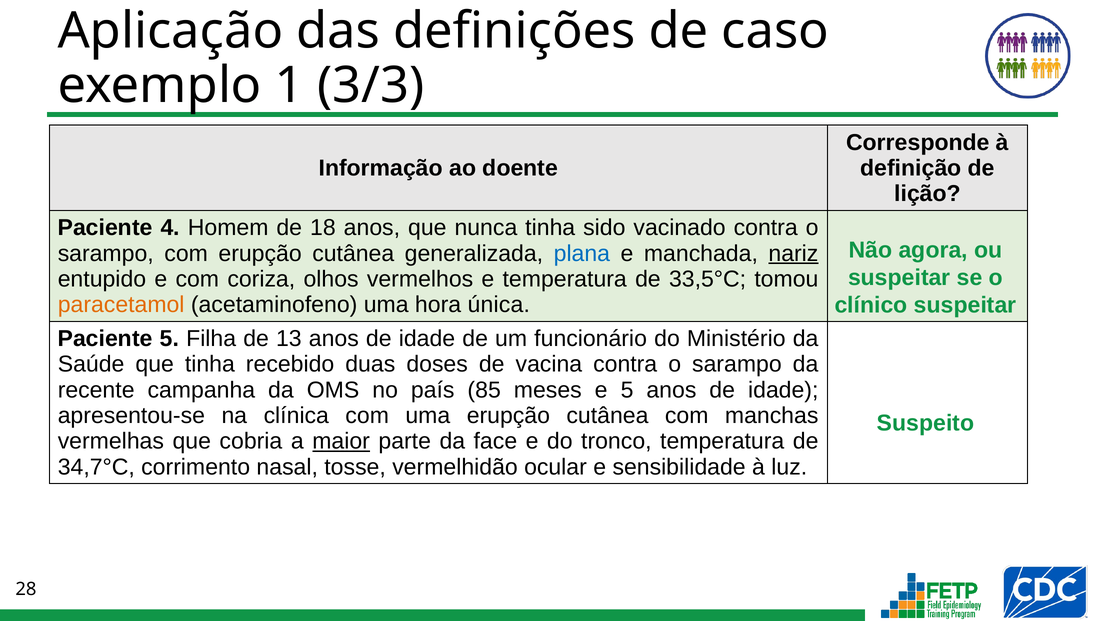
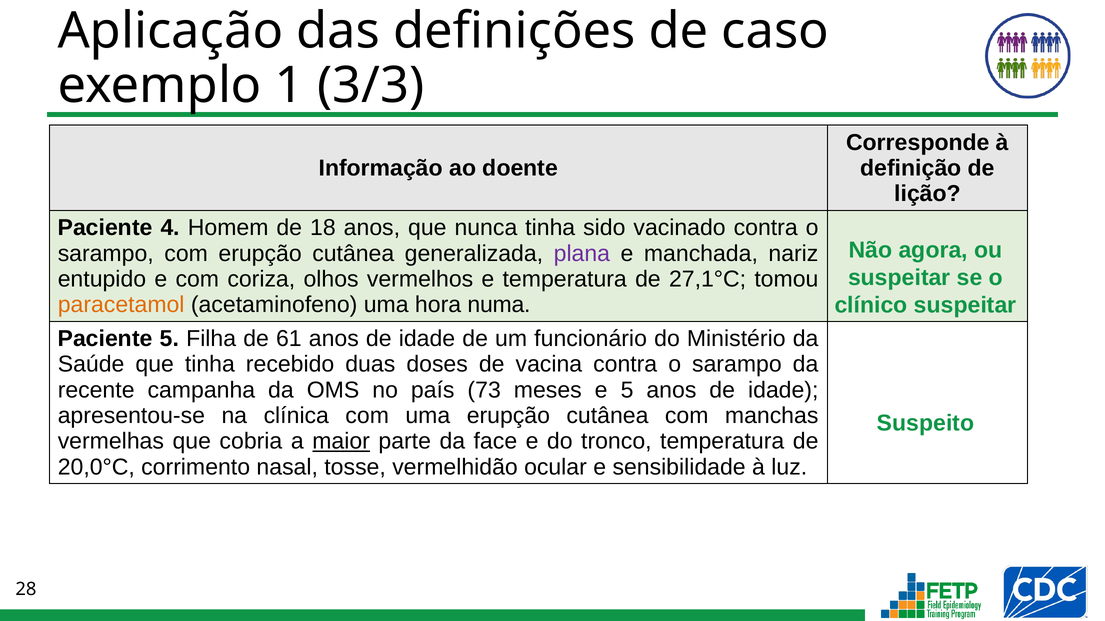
plana colour: blue -> purple (582, 254)
nariz underline: present -> none (793, 254)
33,5°C: 33,5°C -> 27,1°C (708, 279)
única: única -> numa (499, 305)
13: 13 -> 61 (289, 339)
85: 85 -> 73 (484, 390)
34,7°C: 34,7°C -> 20,0°C (96, 467)
